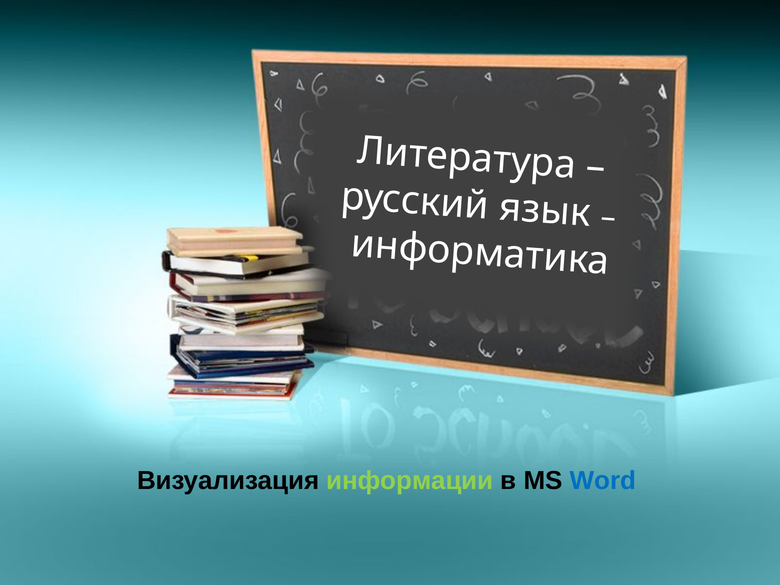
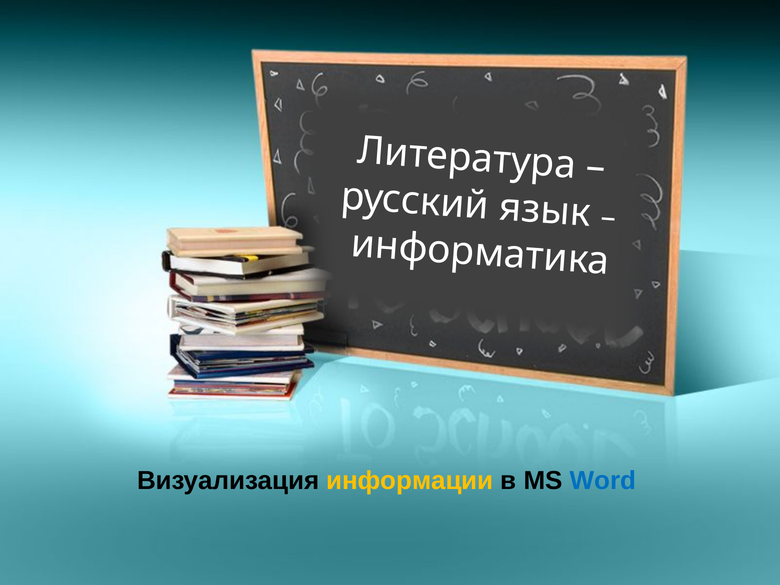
информации colour: light green -> yellow (410, 481)
